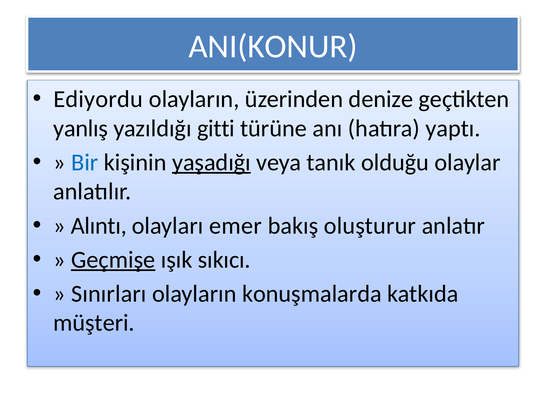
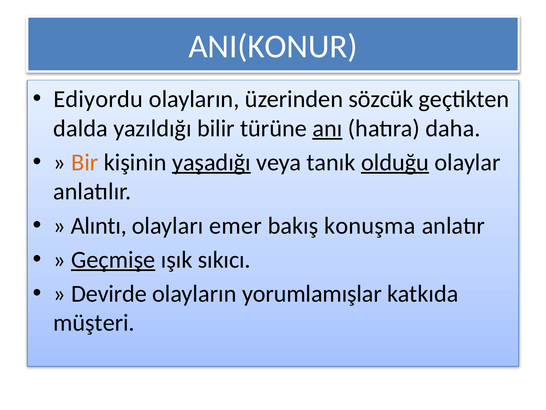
denize: denize -> sözcük (381, 99)
yanlış: yanlış -> dalda (81, 128)
gitti: gitti -> bilir (216, 128)
anı underline: none -> present (327, 128)
yaptı: yaptı -> daha (453, 128)
Bir colour: blue -> orange (85, 162)
olduğu underline: none -> present (395, 162)
oluşturur: oluşturur -> konuşma (370, 225)
Sınırları: Sınırları -> Devirde (109, 293)
konuşmalarda: konuşmalarda -> yorumlamışlar (312, 293)
